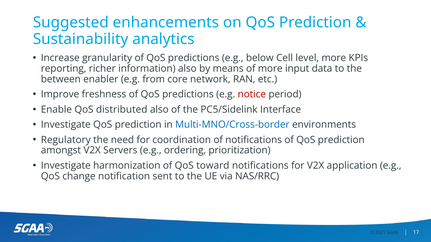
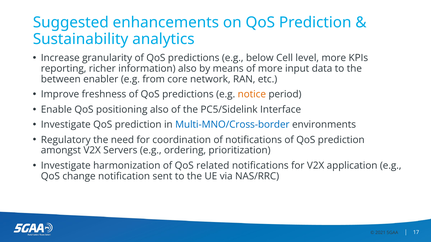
notice colour: red -> orange (252, 95)
distributed: distributed -> positioning (122, 110)
toward: toward -> related (213, 166)
